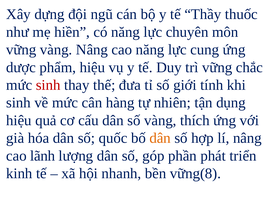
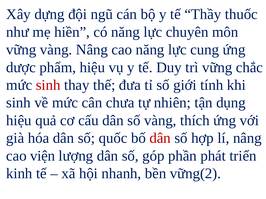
hàng: hàng -> chưa (120, 103)
dân colour: orange -> red (160, 138)
lãnh: lãnh -> viện (43, 156)
vững(8: vững(8 -> vững(2 (195, 174)
